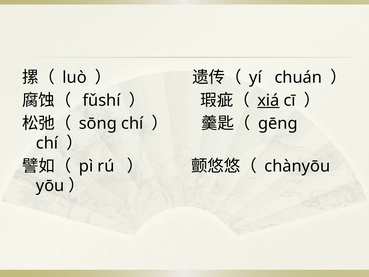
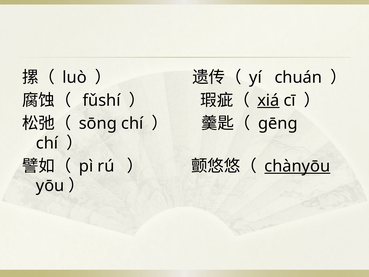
chànyōu underline: none -> present (297, 166)
